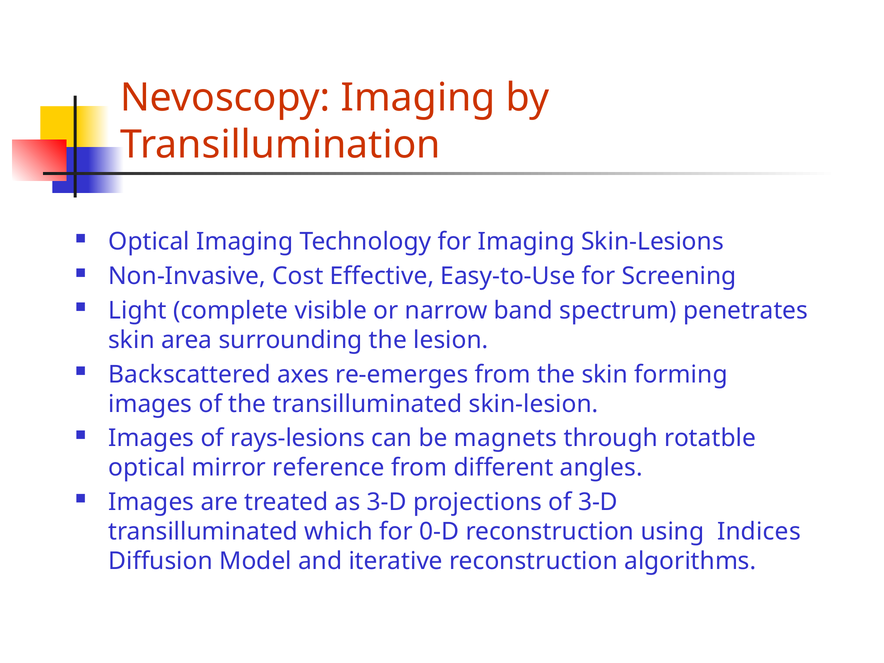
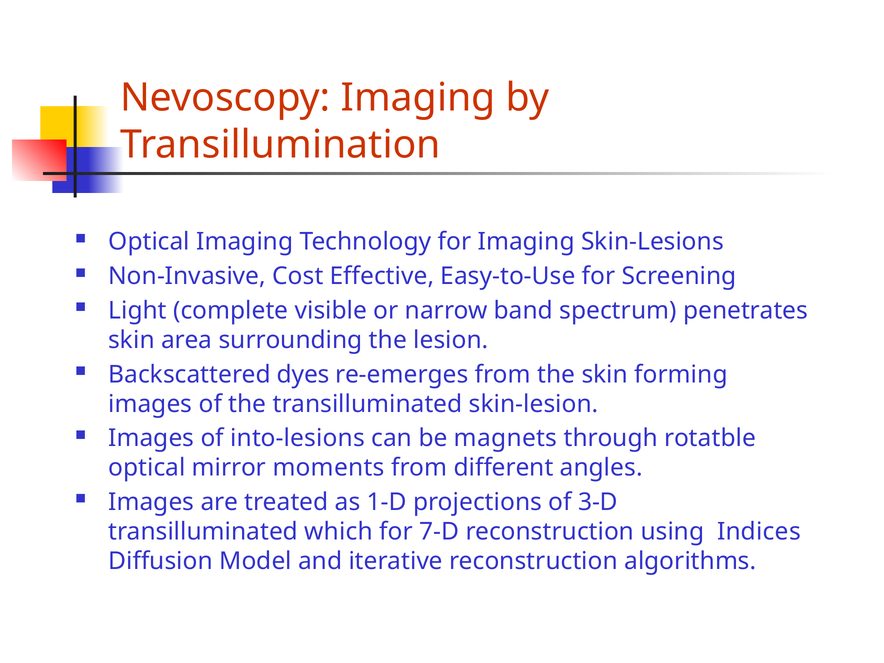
axes: axes -> dyes (303, 375)
rays-lesions: rays-lesions -> into-lesions (298, 438)
reference: reference -> moments (329, 468)
as 3-D: 3-D -> 1-D (387, 502)
0-D: 0-D -> 7-D (439, 532)
